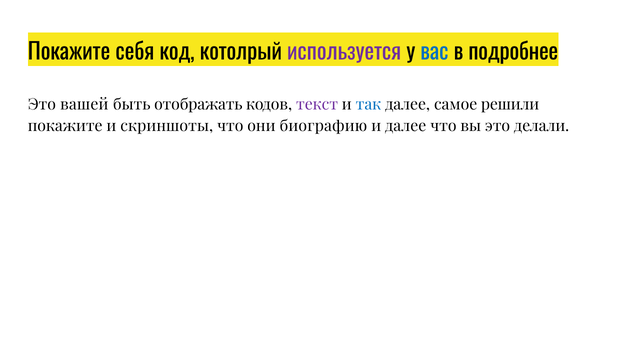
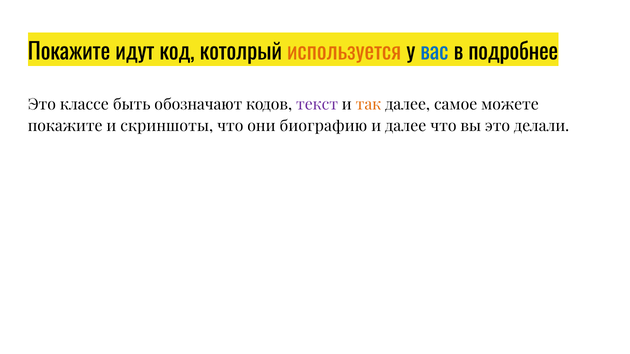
себя: себя -> идут (135, 52)
используется colour: purple -> orange (344, 52)
вашей: вашей -> классе (84, 105)
отображать: отображать -> обозначают (198, 105)
так colour: blue -> orange (368, 105)
решили: решили -> можете (510, 105)
